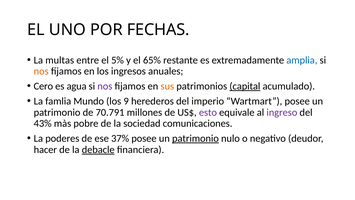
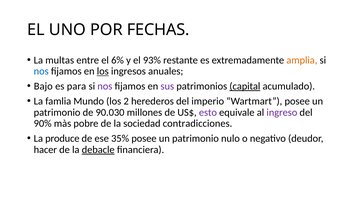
5%: 5% -> 6% (118, 60)
65%: 65% -> 93% (152, 60)
amplia colour: blue -> orange (302, 60)
nos colour: orange -> blue (41, 71)
los underline: none -> present (103, 71)
Cero: Cero -> Bajo (43, 86)
agua: agua -> para (76, 86)
sus colour: orange -> purple (167, 86)
9: 9 -> 2 (126, 101)
70.791: 70.791 -> 90.030 (110, 112)
43%: 43% -> 90% (43, 123)
comunicaciones: comunicaciones -> contradicciones (198, 123)
poderes: poderes -> produce (62, 138)
37%: 37% -> 35% (120, 138)
patrimonio underline: present -> none (195, 138)
